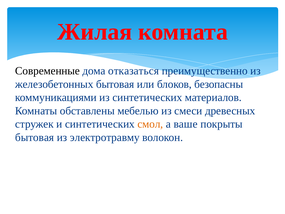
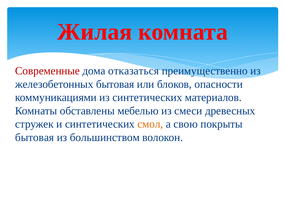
Современные colour: black -> red (48, 71)
безопасны: безопасны -> опасности (219, 84)
ваше: ваше -> свою (186, 124)
электротравму: электротравму -> большинством (105, 137)
